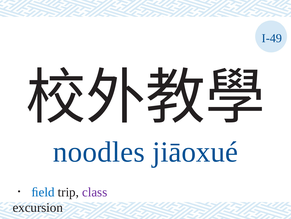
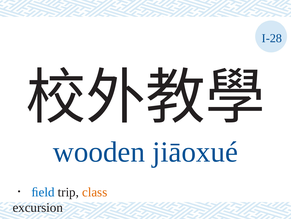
I-49: I-49 -> I-28 (272, 38)
noodles: noodles -> wooden (99, 152)
class colour: purple -> orange (95, 191)
